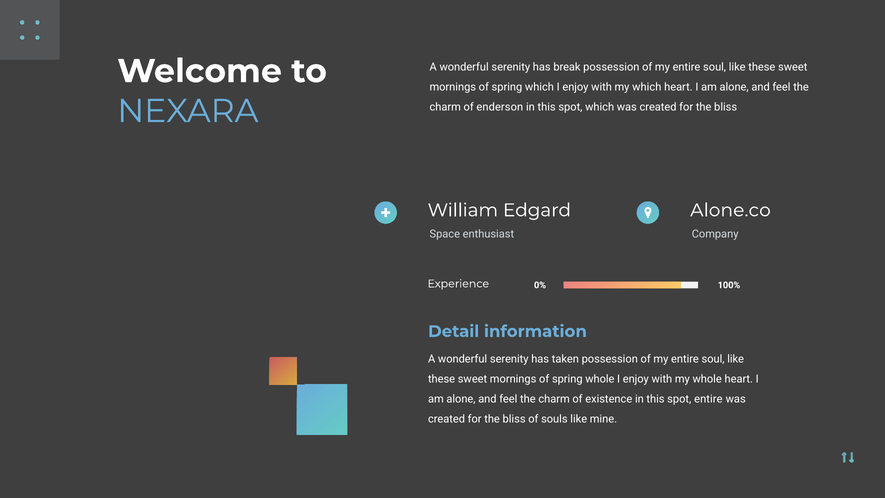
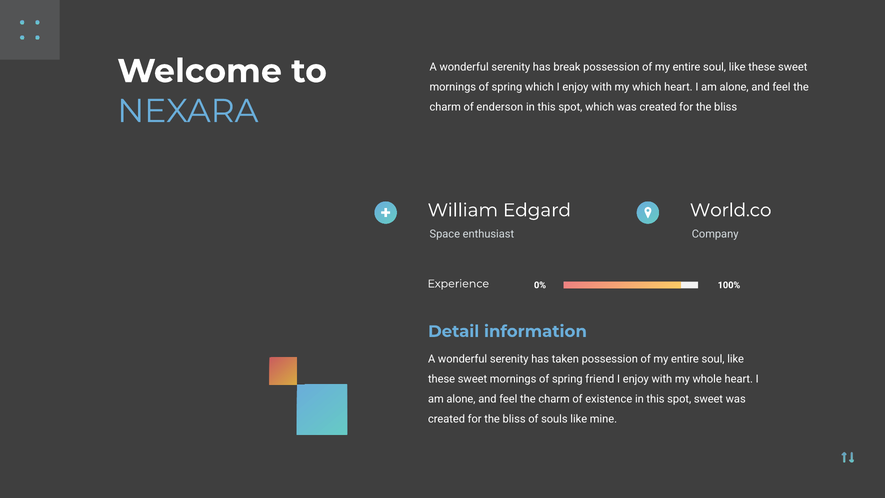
Alone.co: Alone.co -> World.co (731, 210)
spring whole: whole -> friend (600, 379)
spot entire: entire -> sweet (708, 399)
